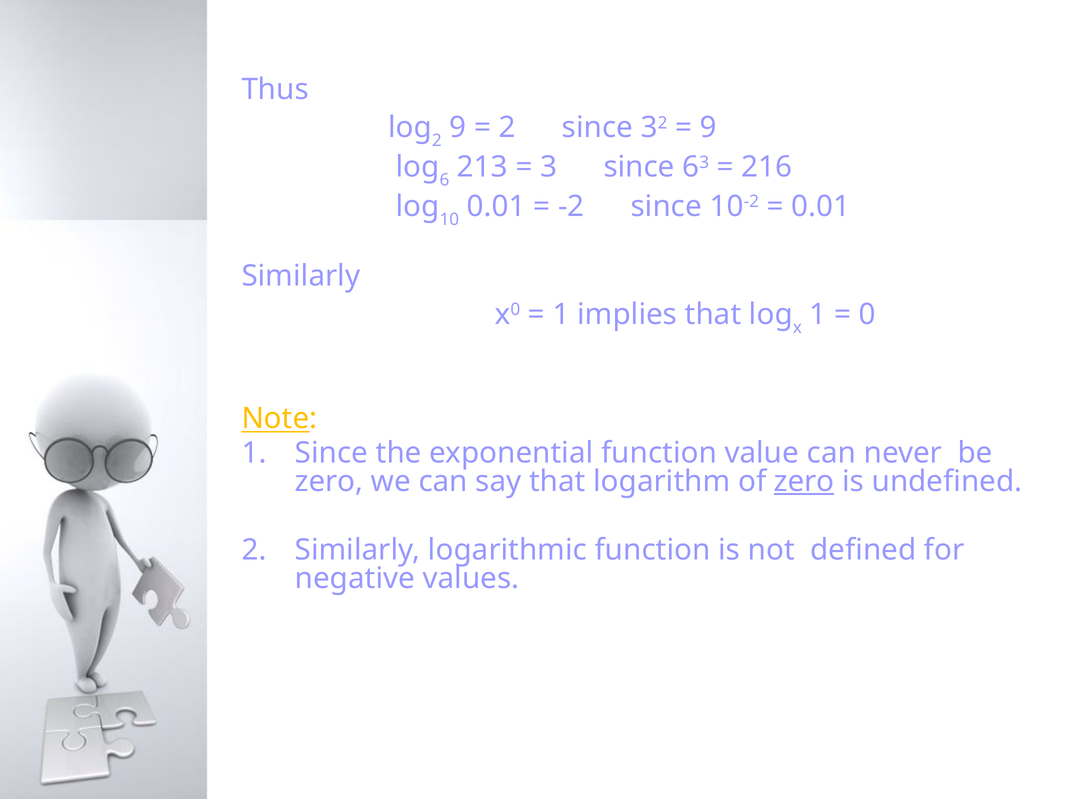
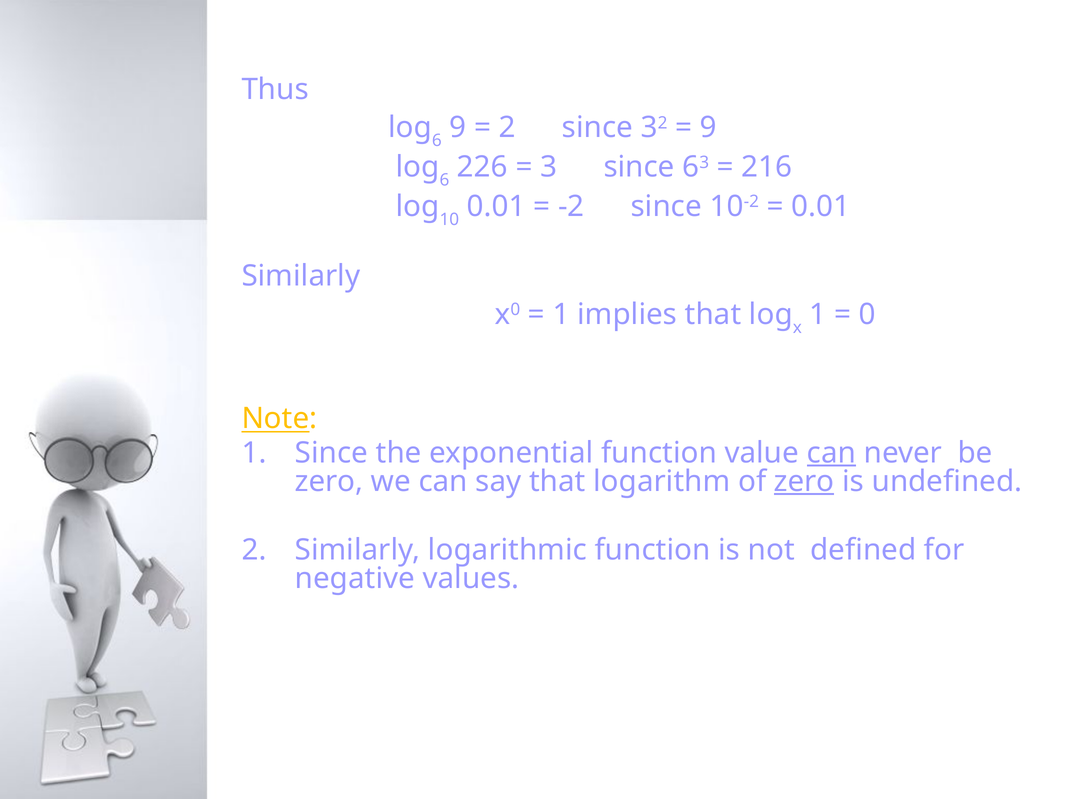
2: 2 -> 6 (437, 141)
213: 213 -> 226 (482, 167)
can underline: none -> present (831, 453)
